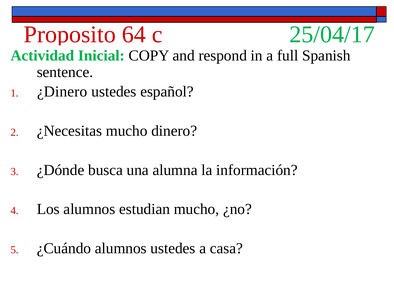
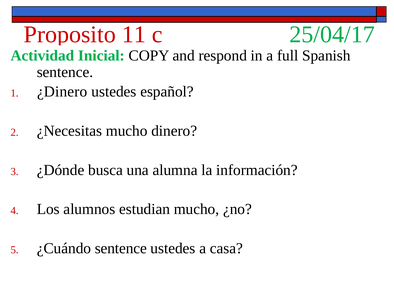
64: 64 -> 11 (134, 35)
¿Cuándo alumnos: alumnos -> sentence (121, 249)
